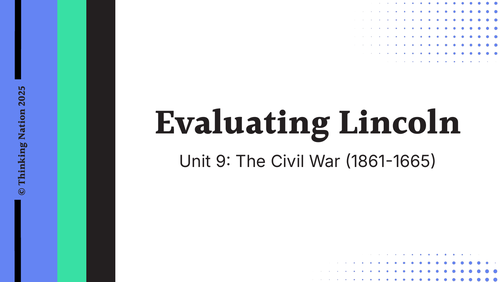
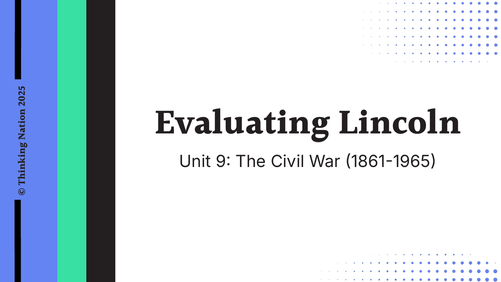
1861-1665: 1861-1665 -> 1861-1965 (391, 161)
